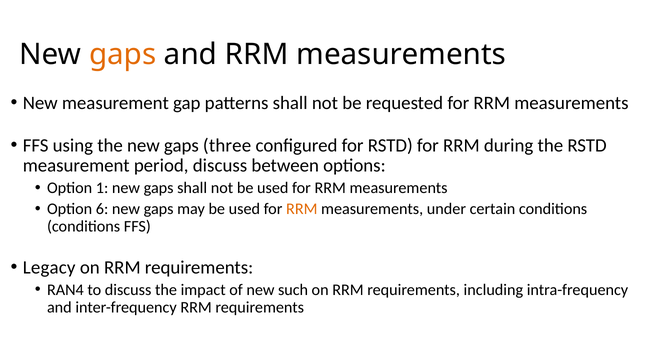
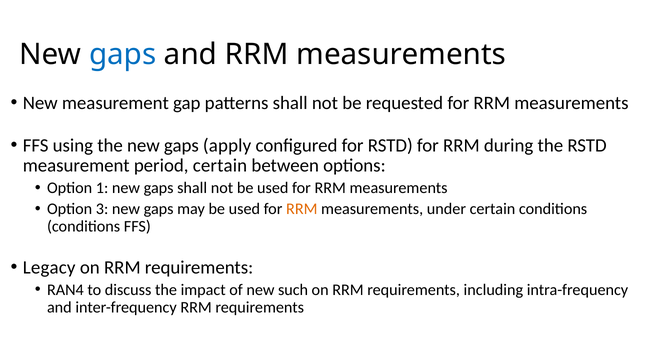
gaps colour: orange -> blue (123, 54)
three: three -> apply (227, 145)
period discuss: discuss -> certain (220, 166)
6: 6 -> 3 (102, 209)
